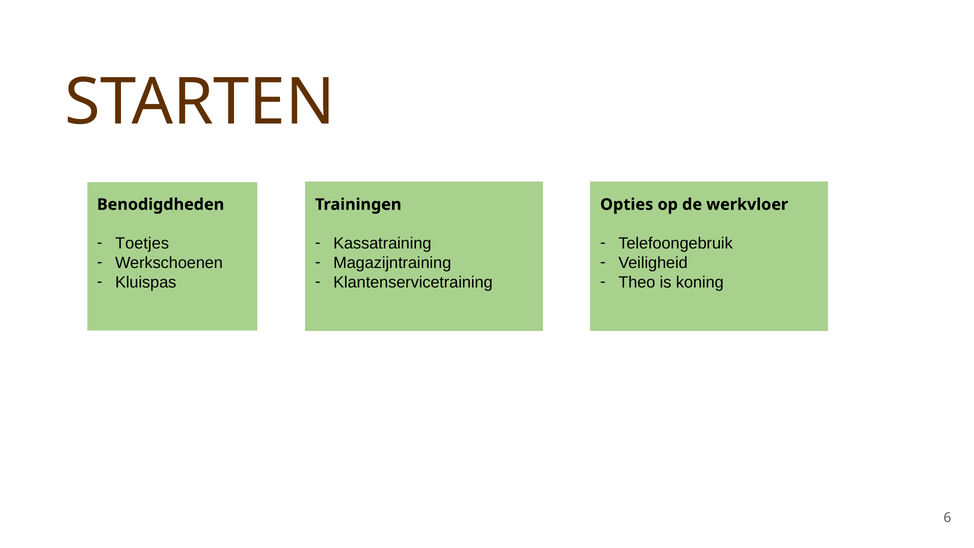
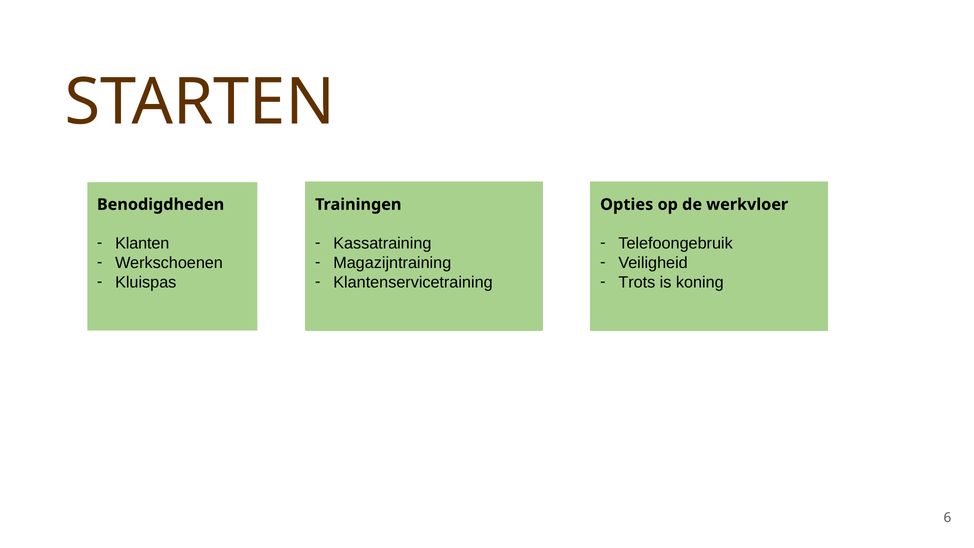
Toetjes: Toetjes -> Klanten (142, 243)
Theo: Theo -> Trots (637, 282)
